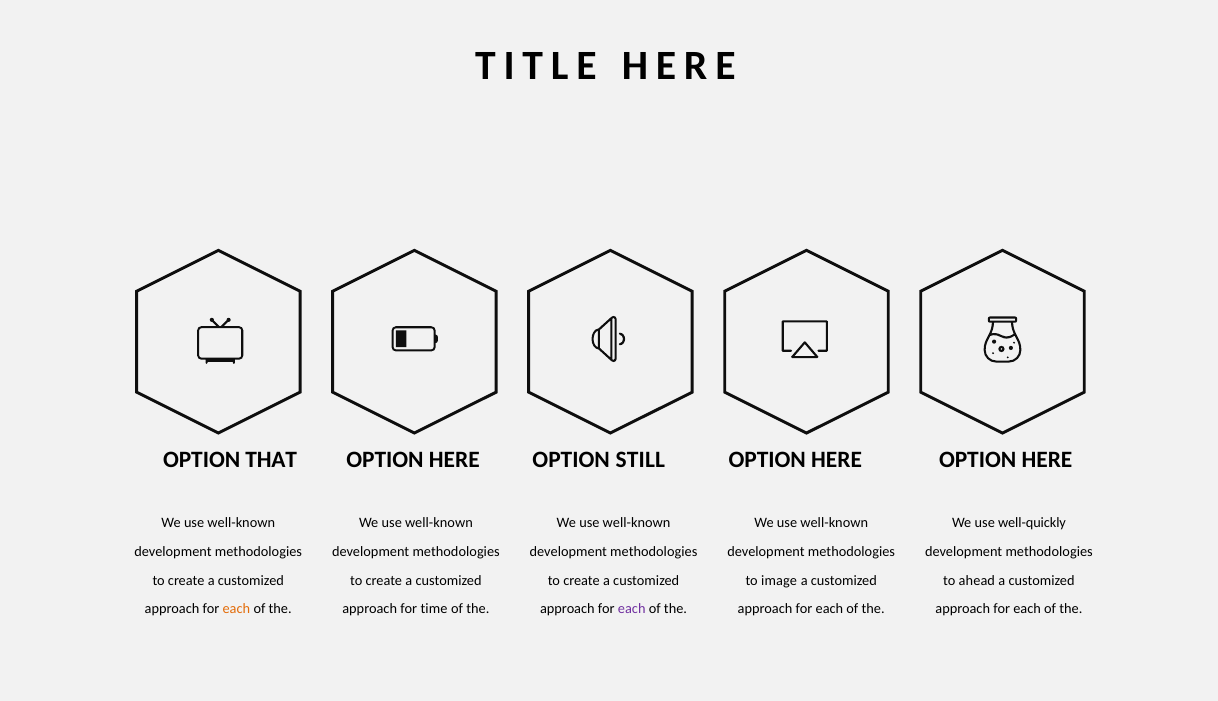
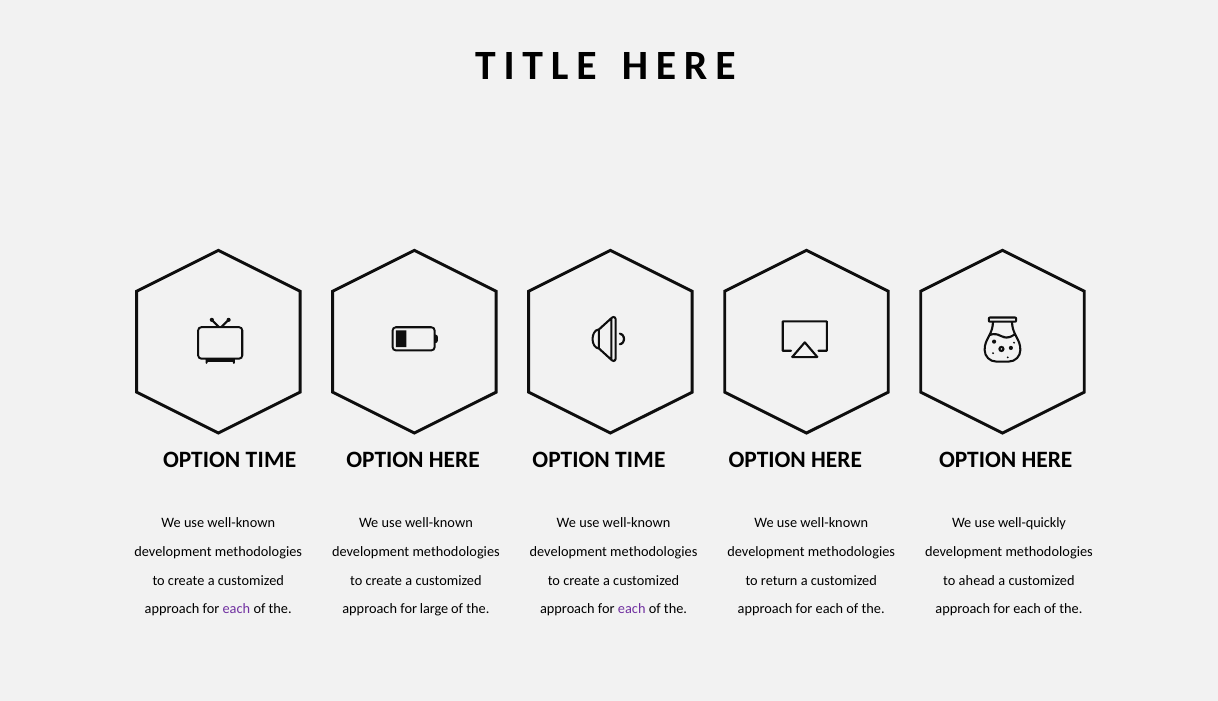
THAT: THAT -> TIME (271, 460)
STILL: STILL -> TIME (640, 460)
image: image -> return (779, 581)
each colour: orange -> purple (236, 609)
time: time -> large (434, 609)
